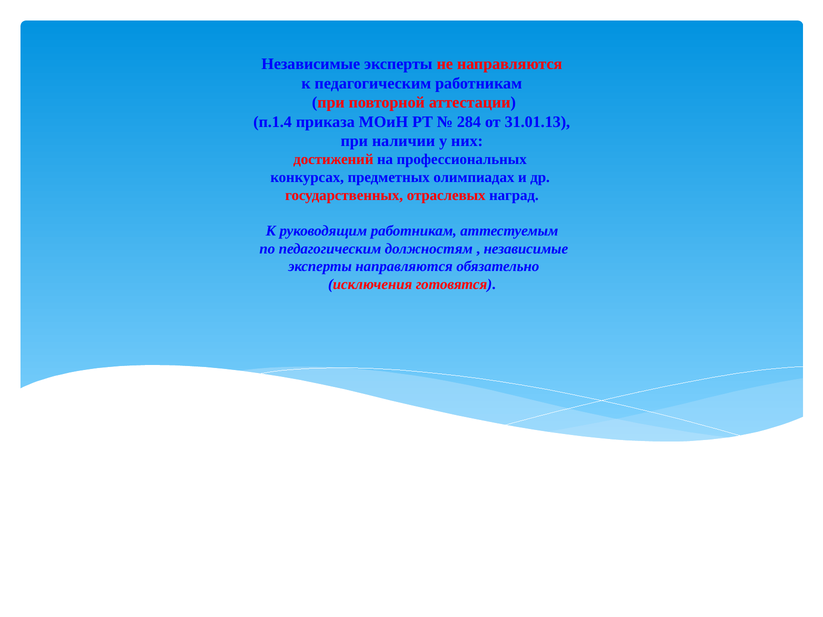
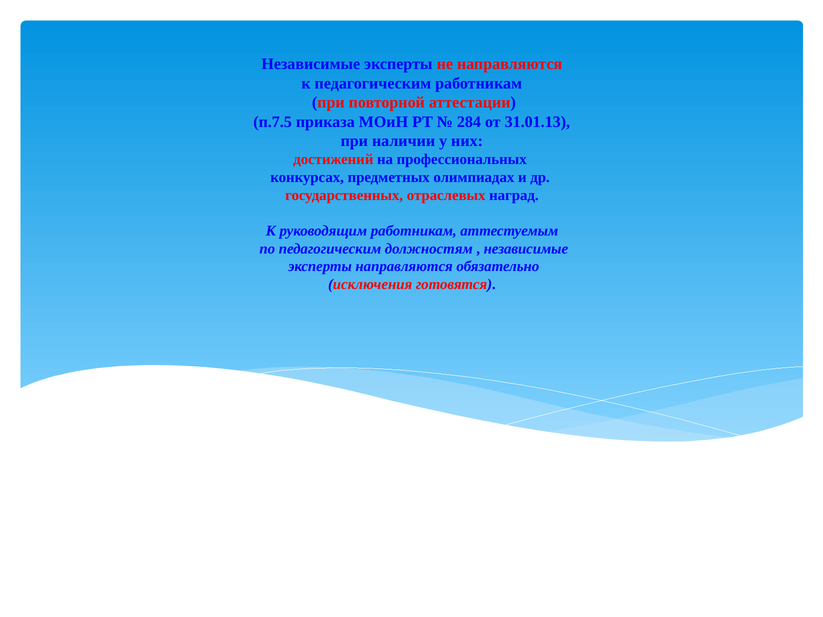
п.1.4: п.1.4 -> п.7.5 (273, 122)
